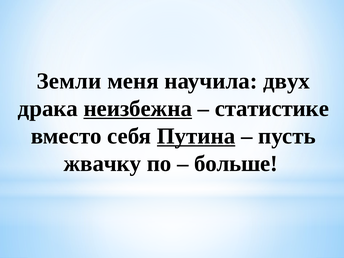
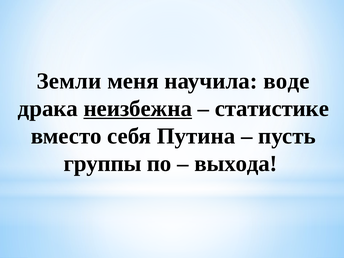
двух: двух -> воде (286, 81)
Путина underline: present -> none (196, 136)
жвачку: жвачку -> группы (103, 164)
больше: больше -> выхода (236, 164)
